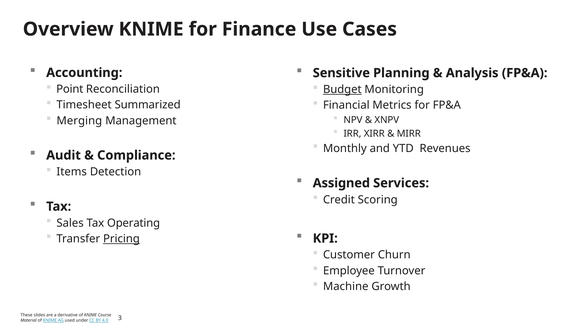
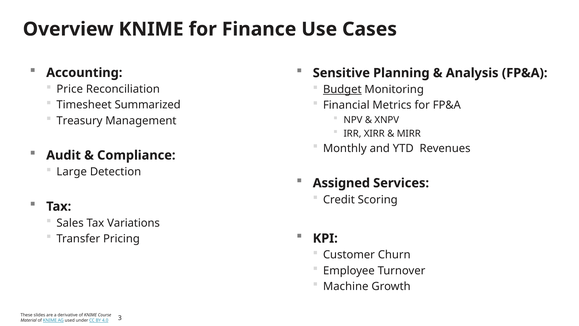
Point: Point -> Price (70, 89)
Merging: Merging -> Treasury (79, 121)
Items: Items -> Large (72, 172)
Operating: Operating -> Variations (134, 223)
Pricing underline: present -> none (121, 239)
